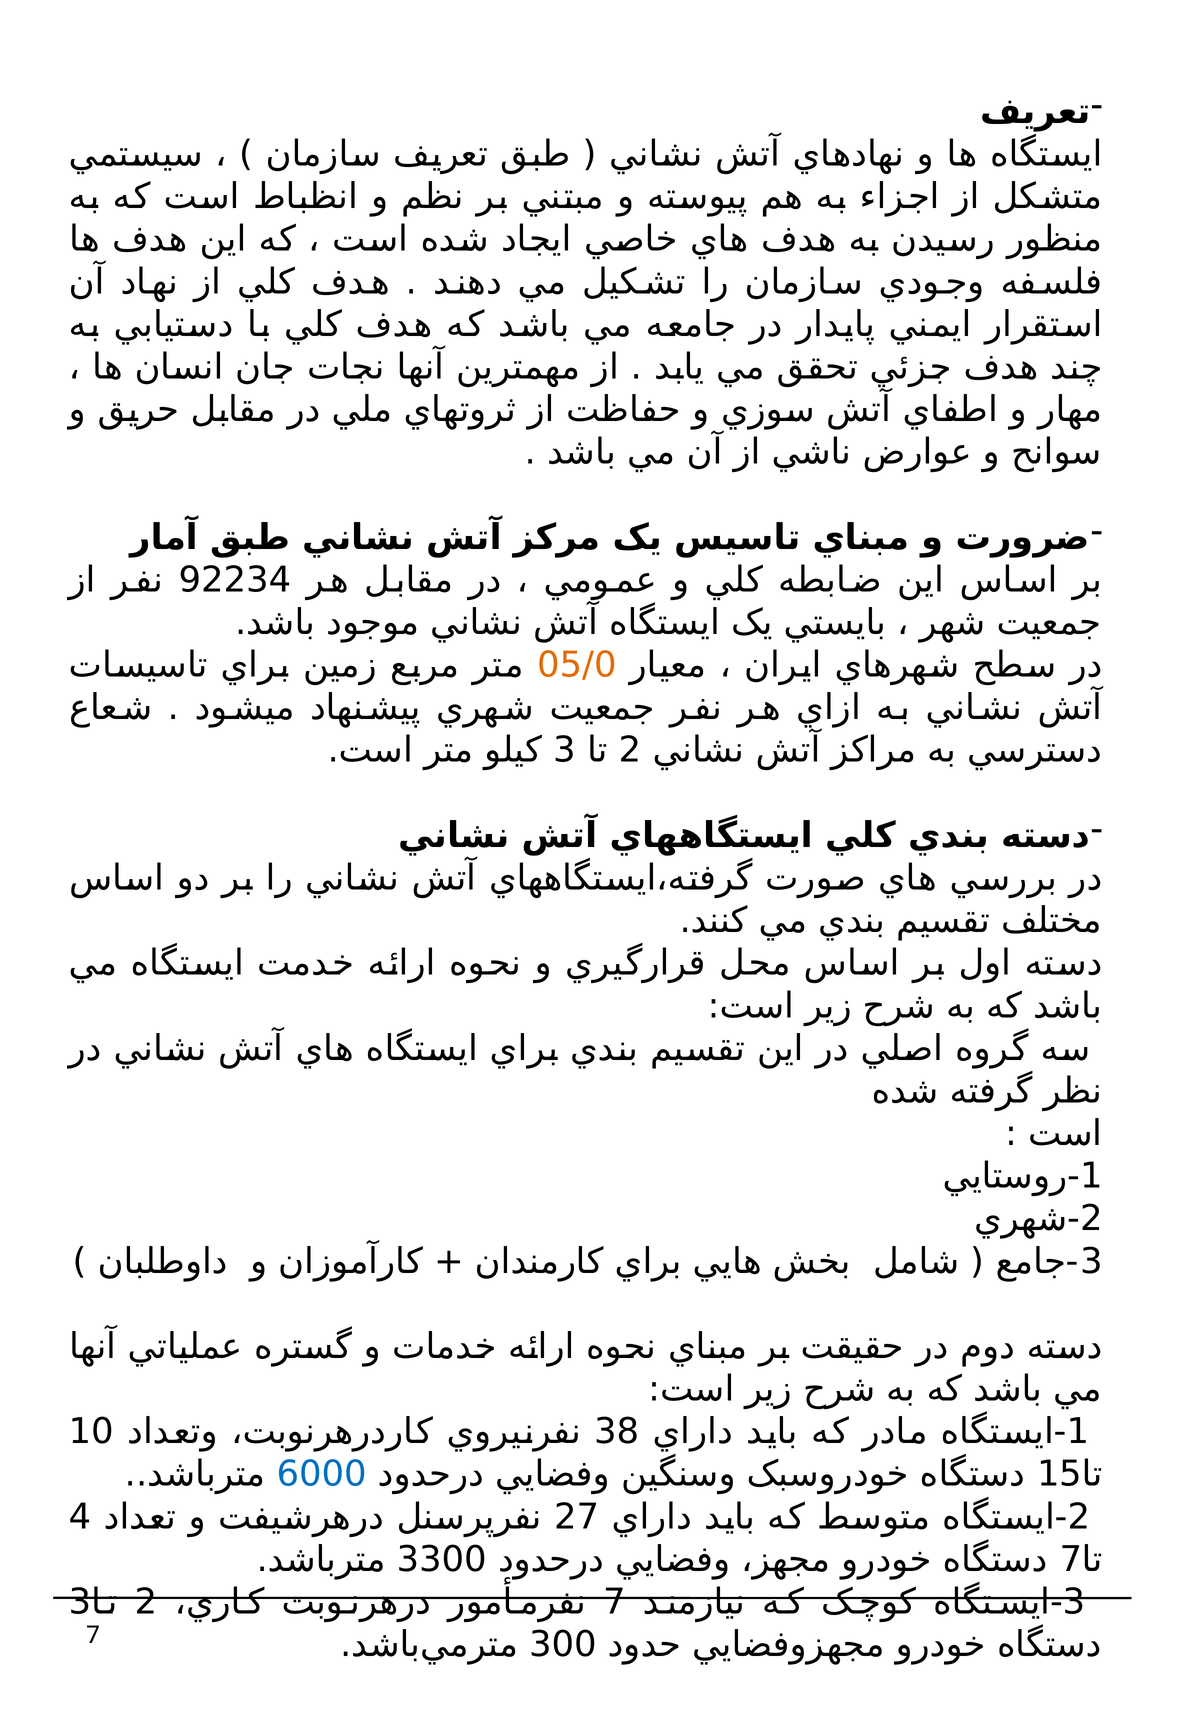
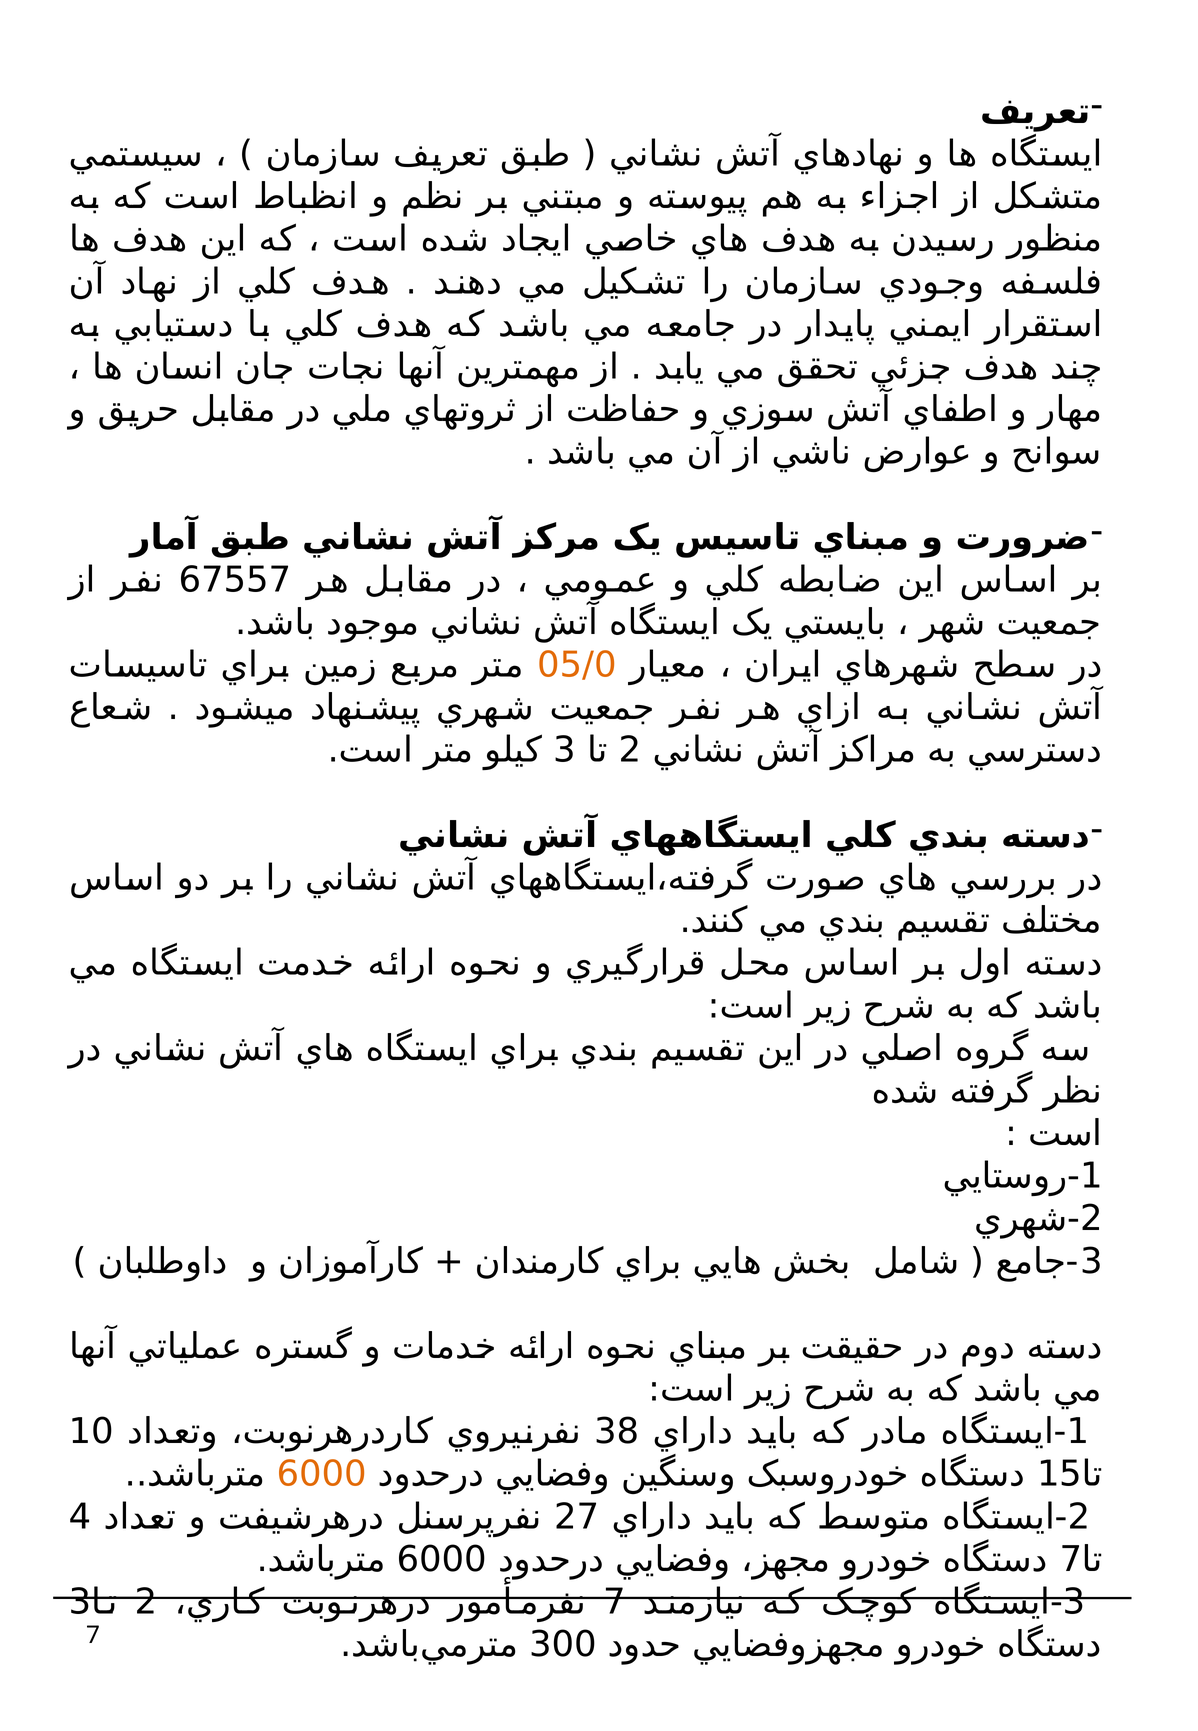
92234: 92234 -> 67557 (235, 580)
6000 colour: blue -> orange (322, 1474)
3300: 3300 -> 6000 (442, 1559)
